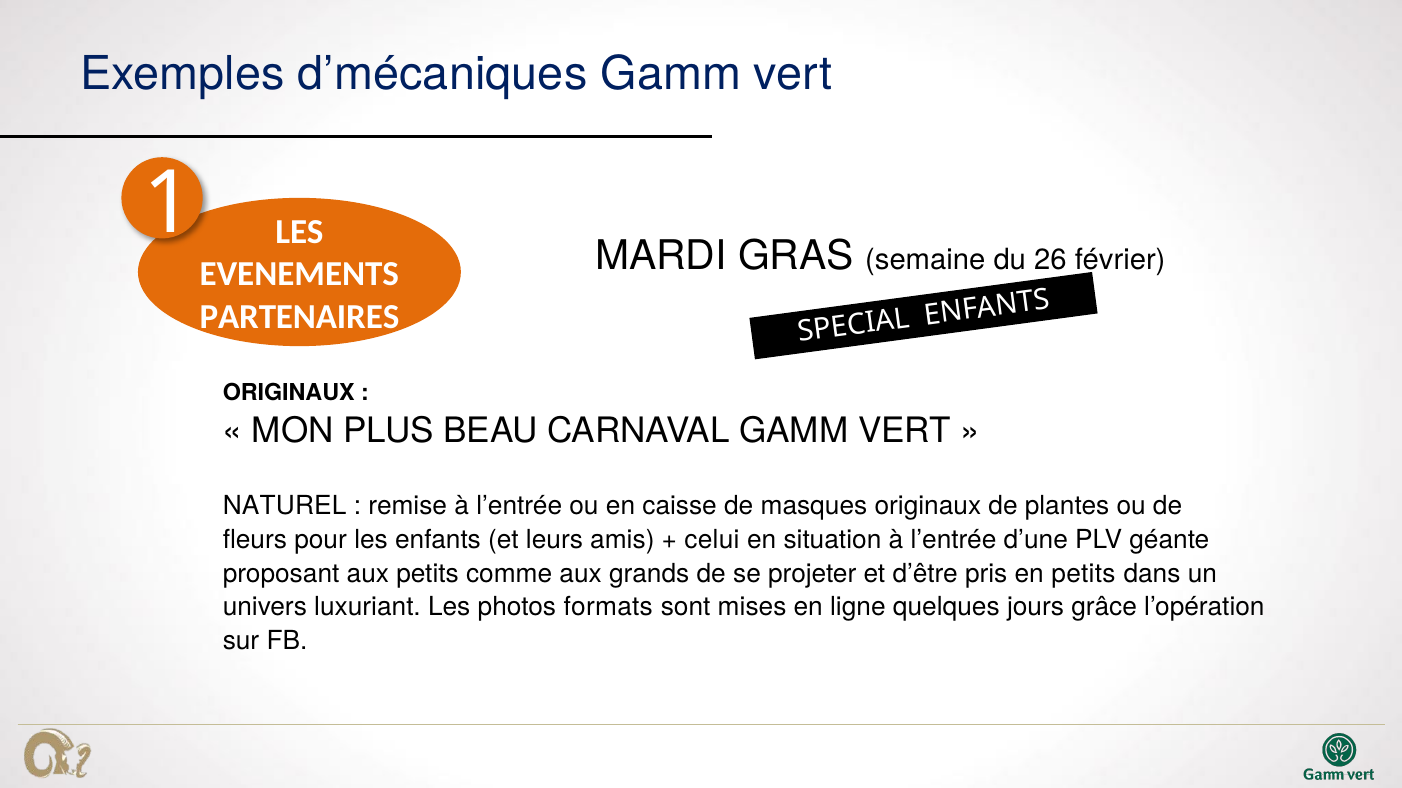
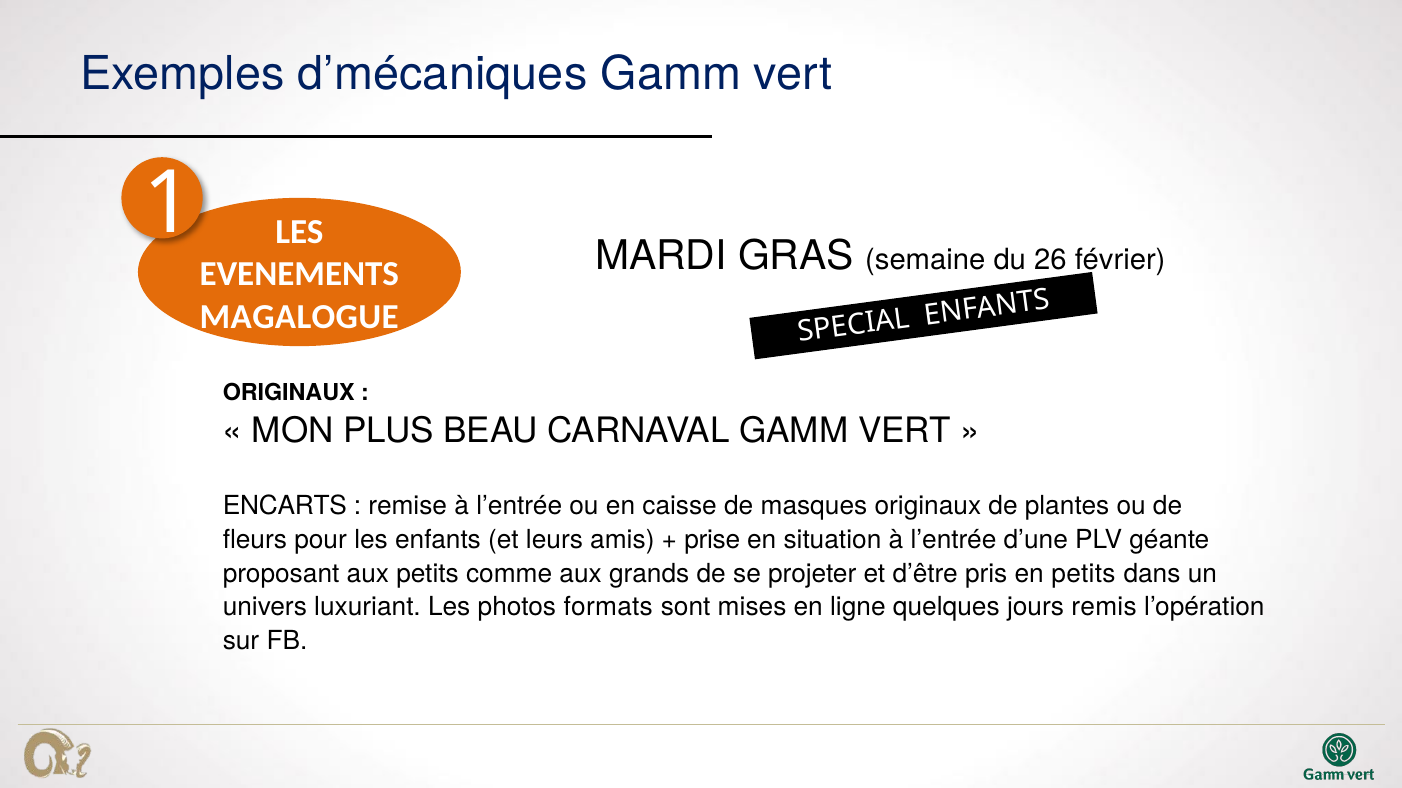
PARTENAIRES: PARTENAIRES -> MAGALOGUE (299, 317)
NATUREL: NATUREL -> ENCARTS (285, 506)
celui: celui -> prise (712, 540)
grâce: grâce -> remis (1104, 607)
